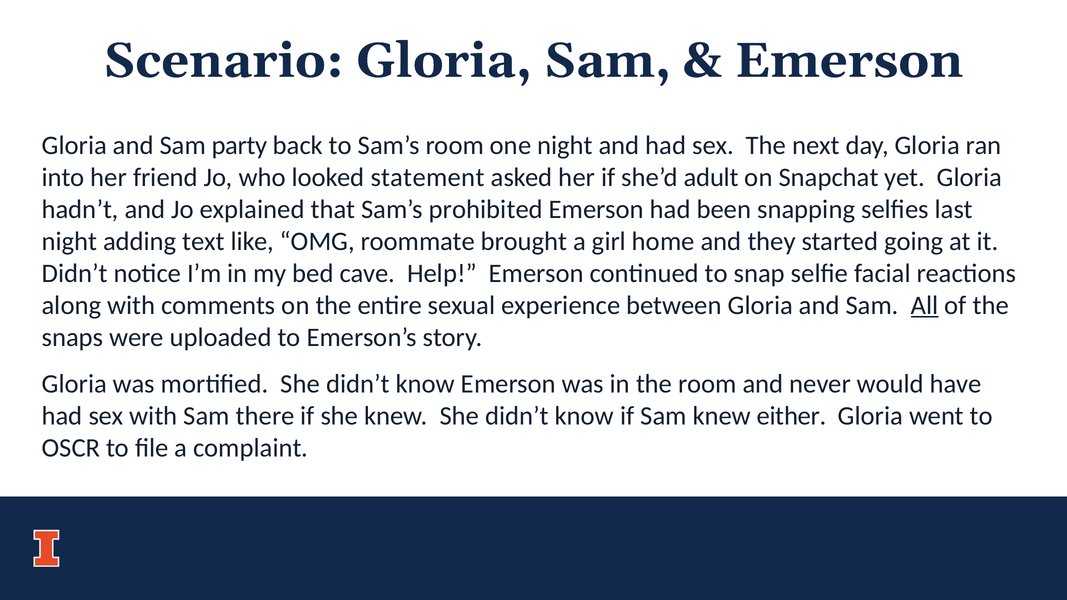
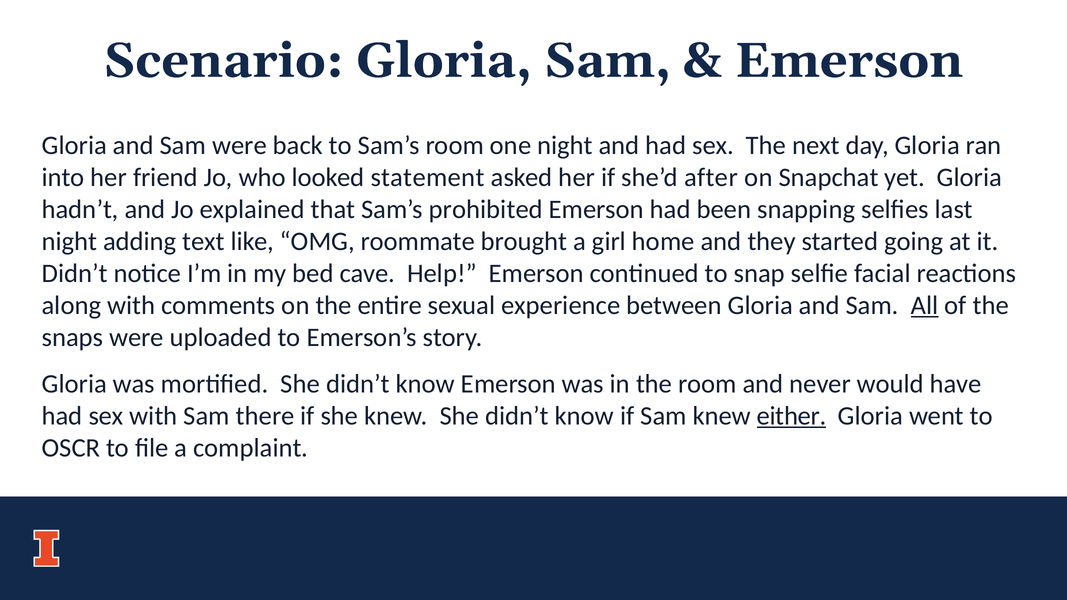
Sam party: party -> were (239, 145)
adult: adult -> after (711, 177)
either underline: none -> present (792, 416)
